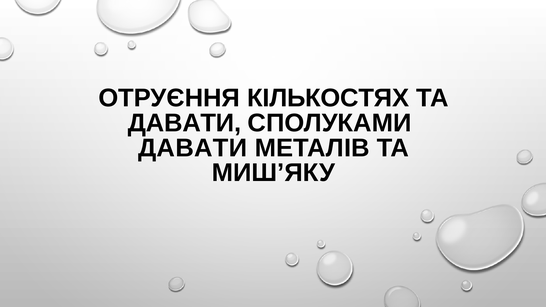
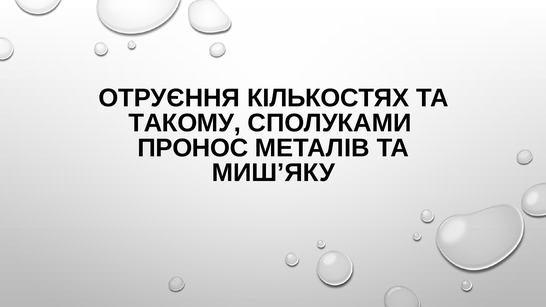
ДАВАТИ: ДАВАТИ -> ТАКОМУ (185, 123)
ДАВАТИ: ДАВАТИ -> ПРОНОС (193, 148)
